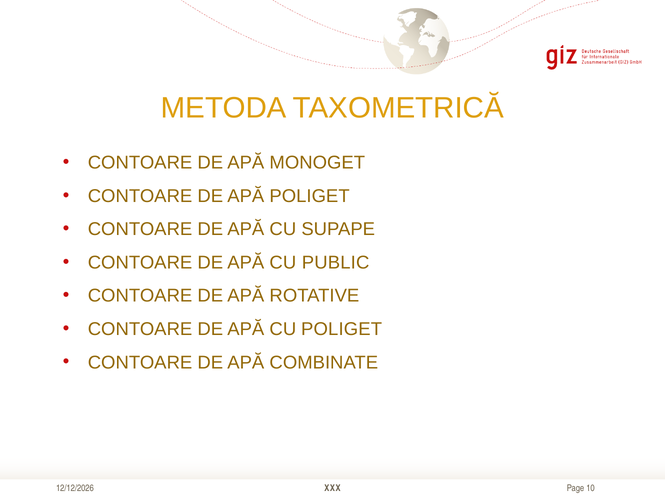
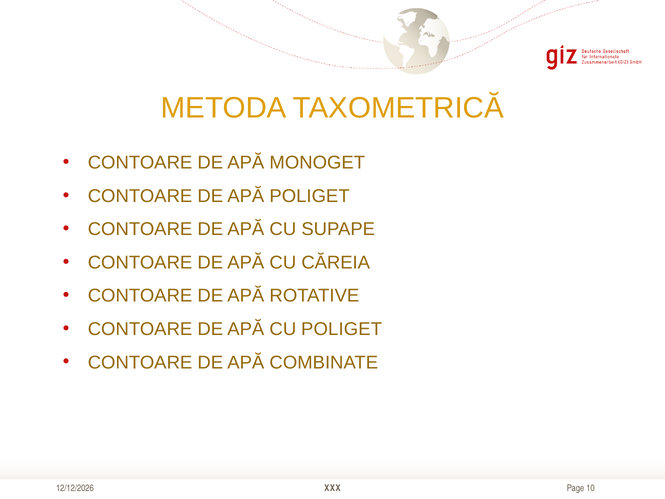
PUBLIC: PUBLIC -> CĂREIA (336, 262)
